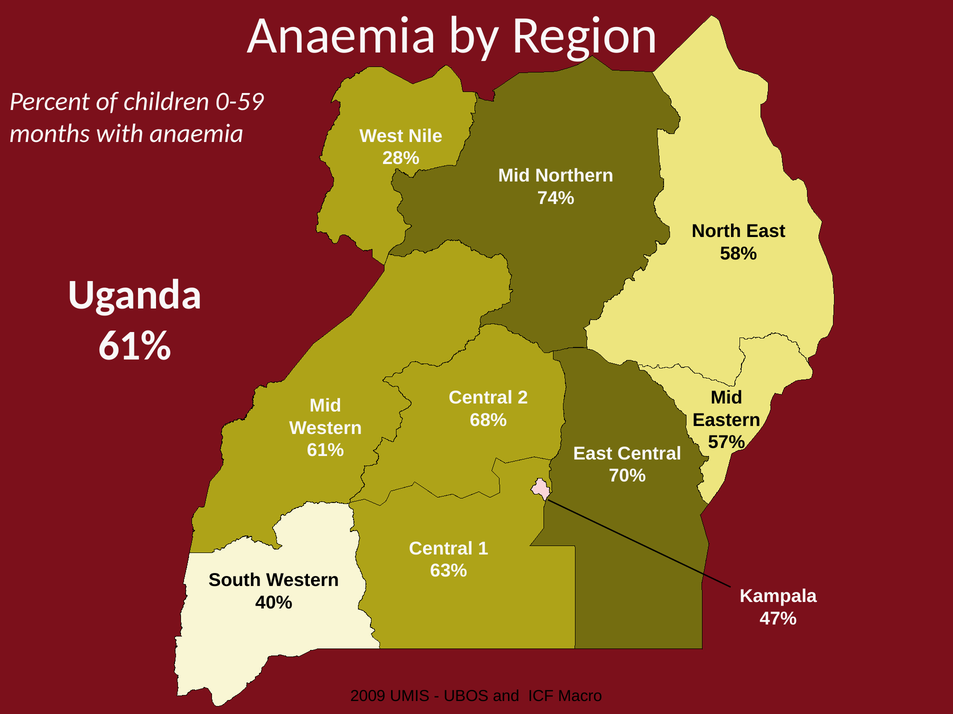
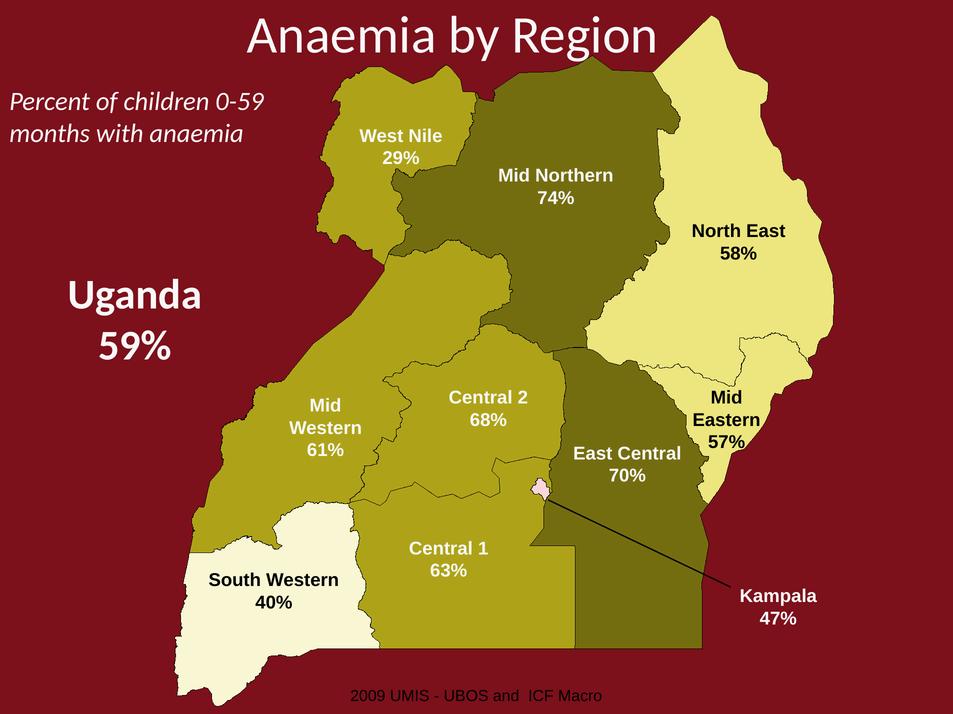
28%: 28% -> 29% (401, 158)
61%: 61% -> 59% (135, 346)
